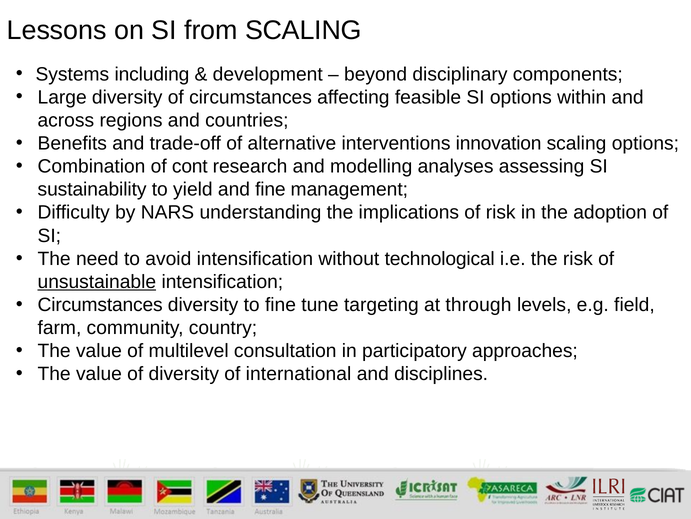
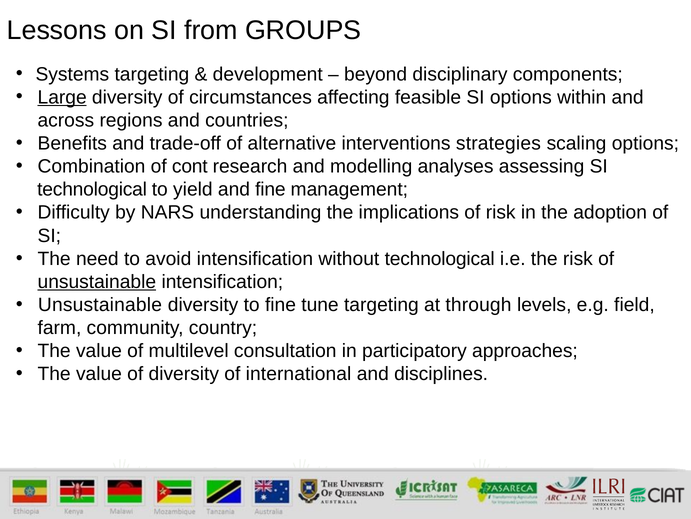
from SCALING: SCALING -> GROUPS (303, 30)
Systems including: including -> targeting (152, 74)
Large underline: none -> present (62, 97)
innovation: innovation -> strategies (498, 143)
sustainability: sustainability -> technological (92, 189)
Circumstances: Circumstances -> Unsustainable (100, 304)
